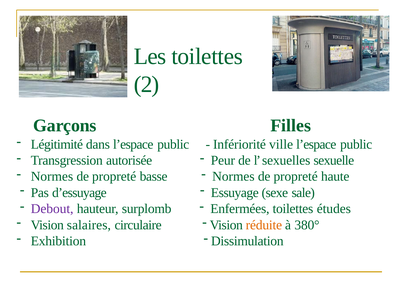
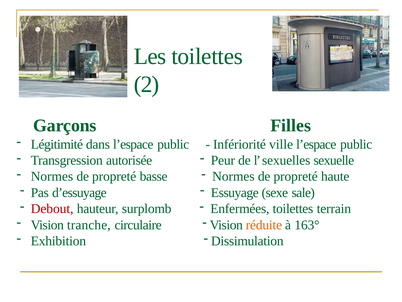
Debout colour: purple -> red (52, 208)
études: études -> terrain (334, 208)
salaires: salaires -> tranche (89, 225)
380°: 380° -> 163° (307, 225)
